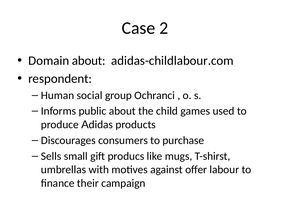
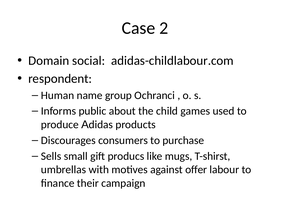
Domain about: about -> social (89, 61)
social: social -> name (90, 96)
